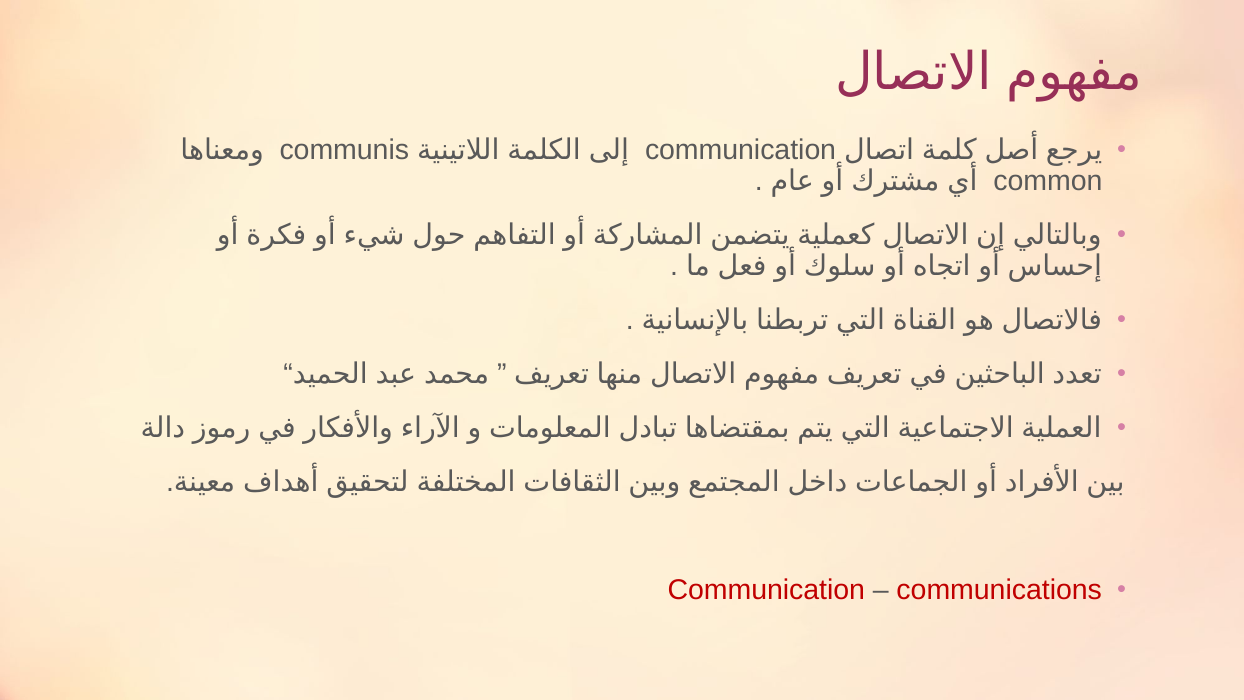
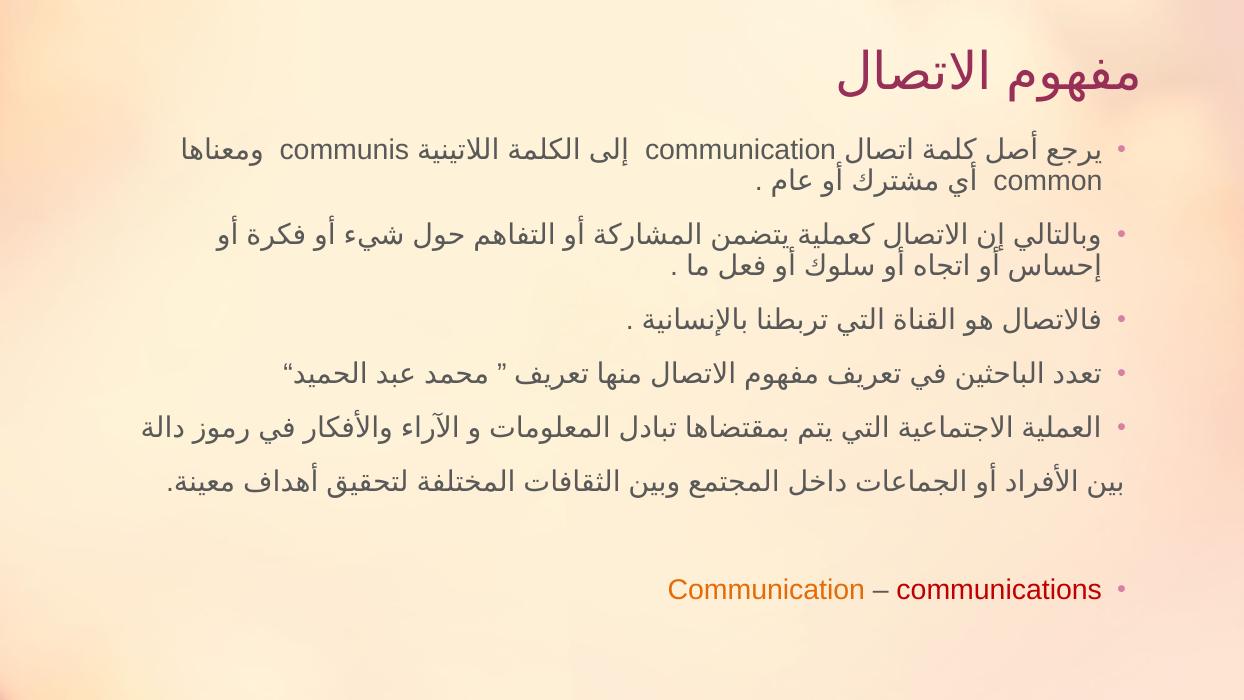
Communication colour: red -> orange (766, 590)
